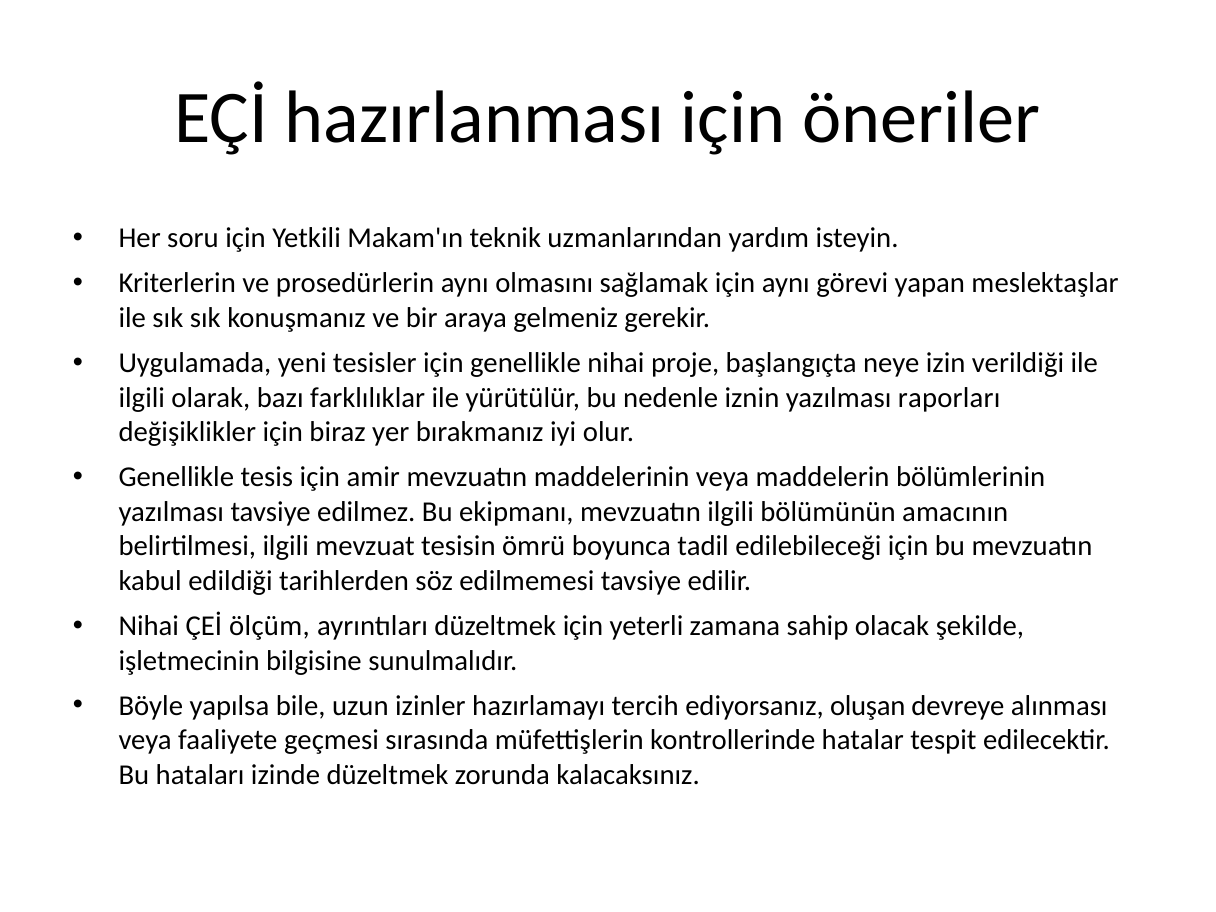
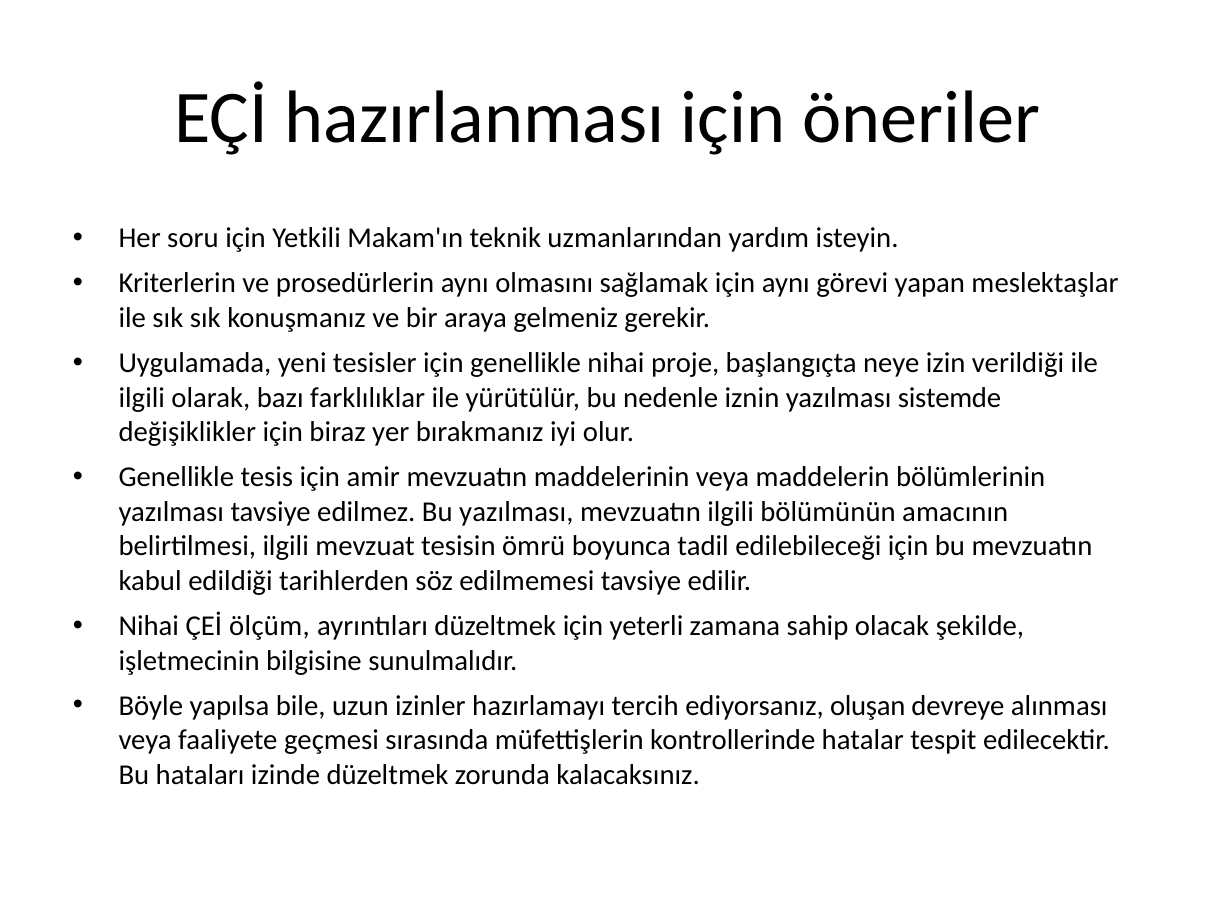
raporları: raporları -> sistemde (949, 398)
Bu ekipmanı: ekipmanı -> yazılması (516, 512)
